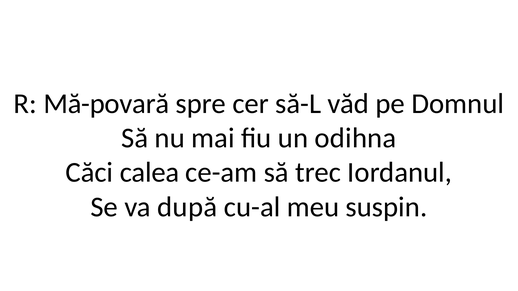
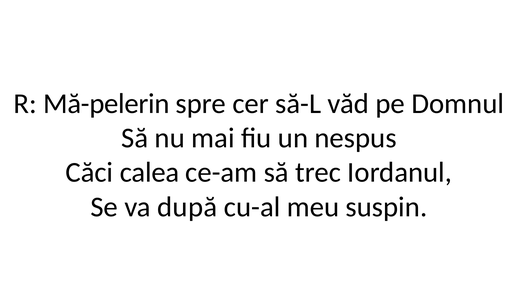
Mă-povară: Mă-povară -> Mă-pelerin (106, 104)
odihna: odihna -> nespus (356, 138)
